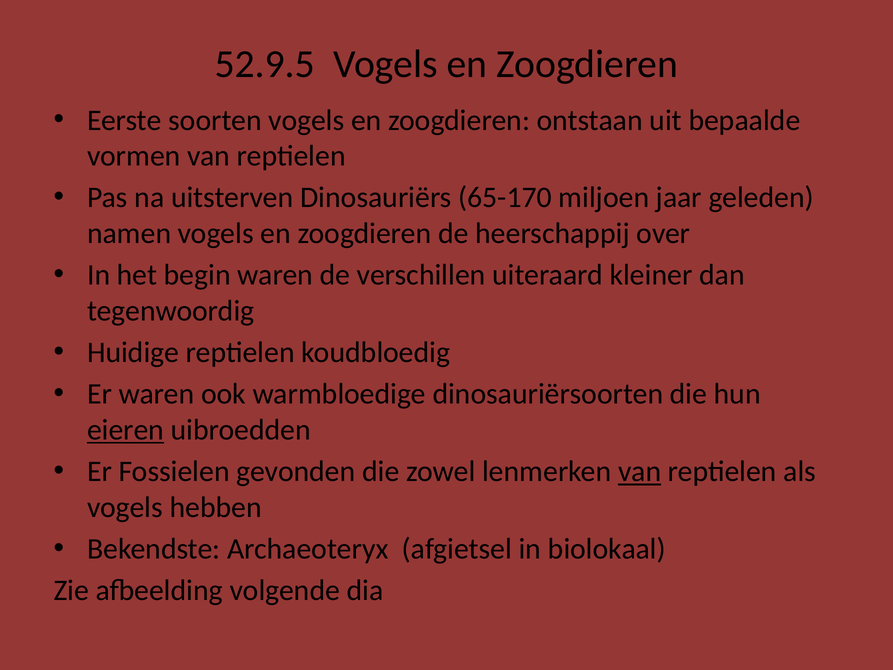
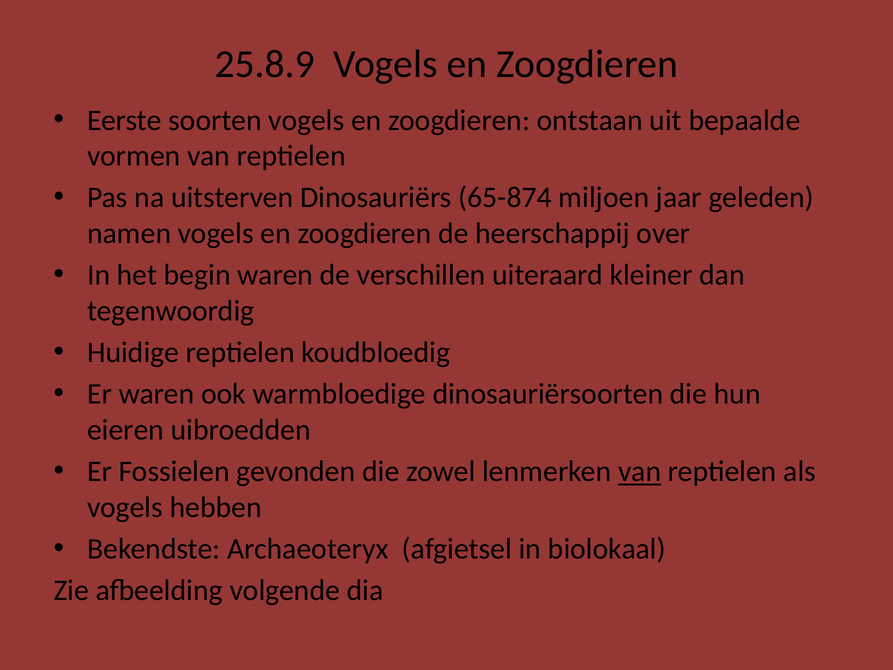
52.9.5: 52.9.5 -> 25.8.9 (265, 64)
65-170: 65-170 -> 65-874 (505, 198)
eieren underline: present -> none (126, 430)
